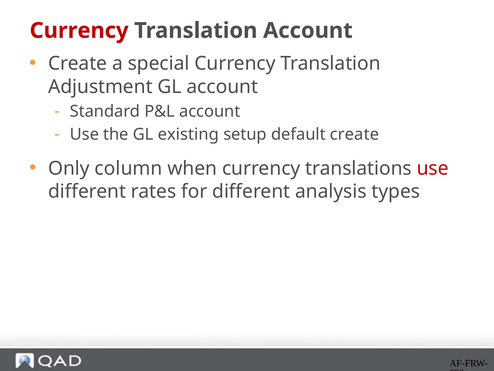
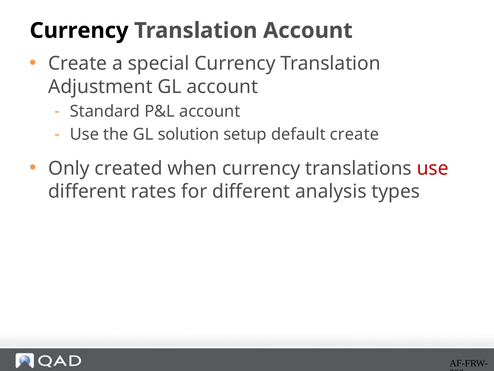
Currency colour: red -> black (79, 31)
existing: existing -> solution (189, 134)
column: column -> created (129, 168)
